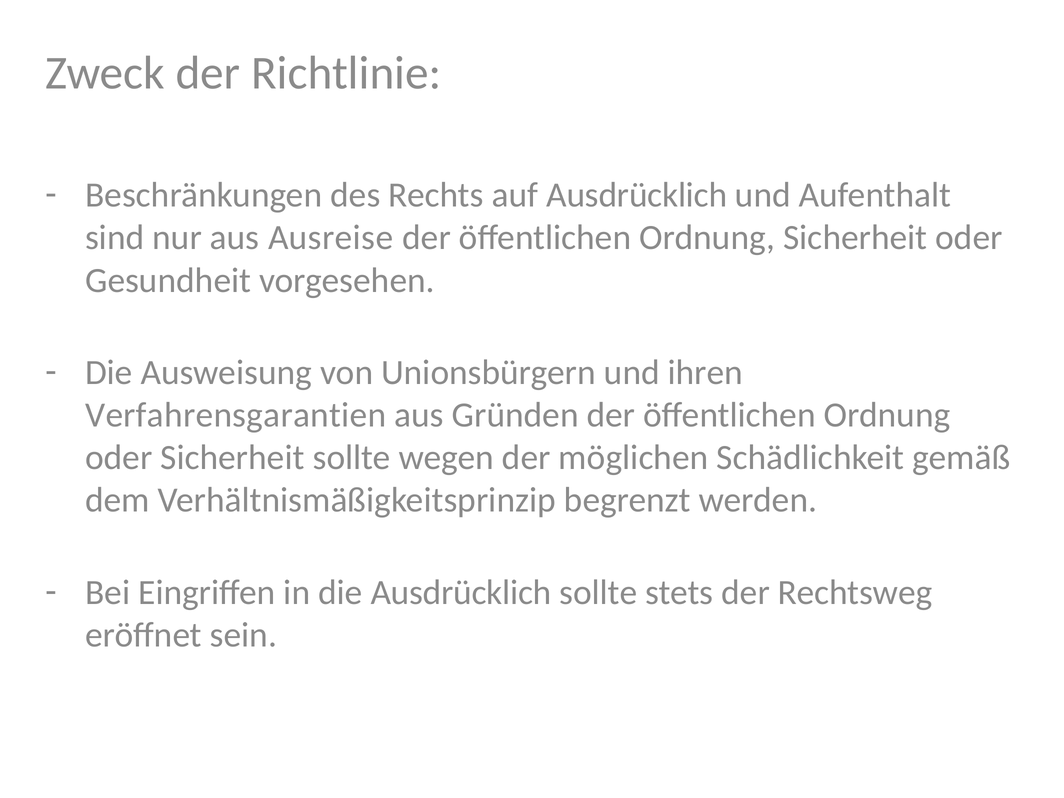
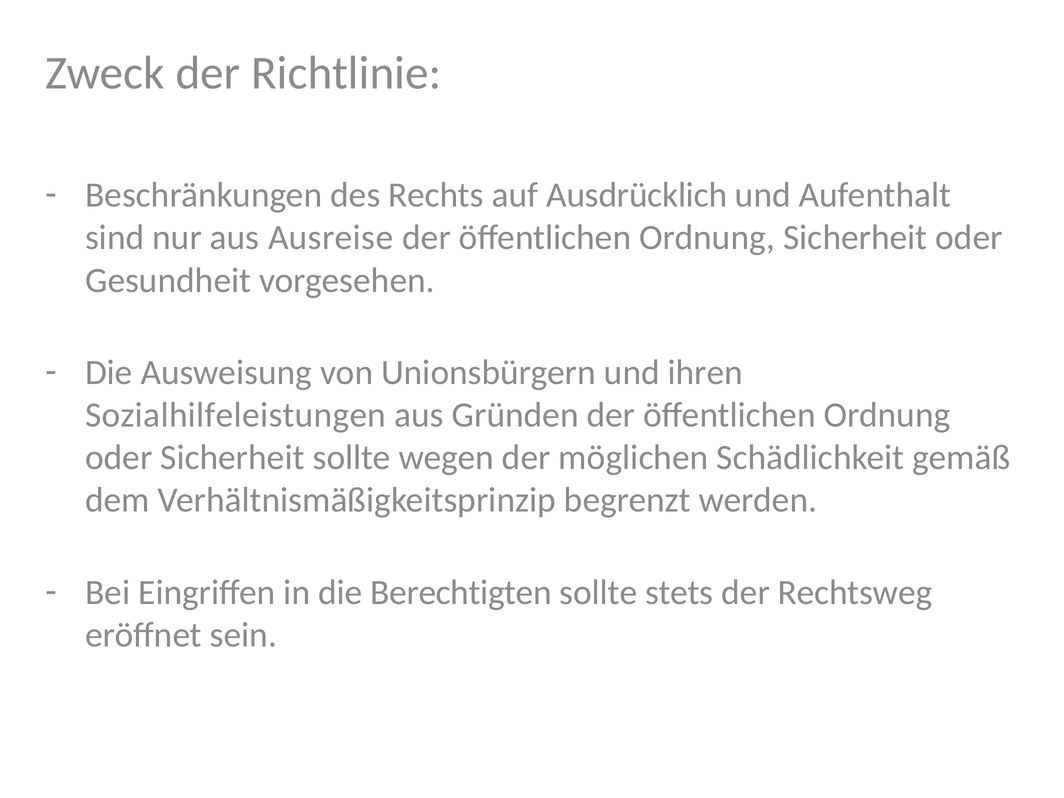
Verfahrensgarantien: Verfahrensgarantien -> Sozialhilfeleistungen (236, 415)
die Ausdrücklich: Ausdrücklich -> Berechtigten (461, 592)
